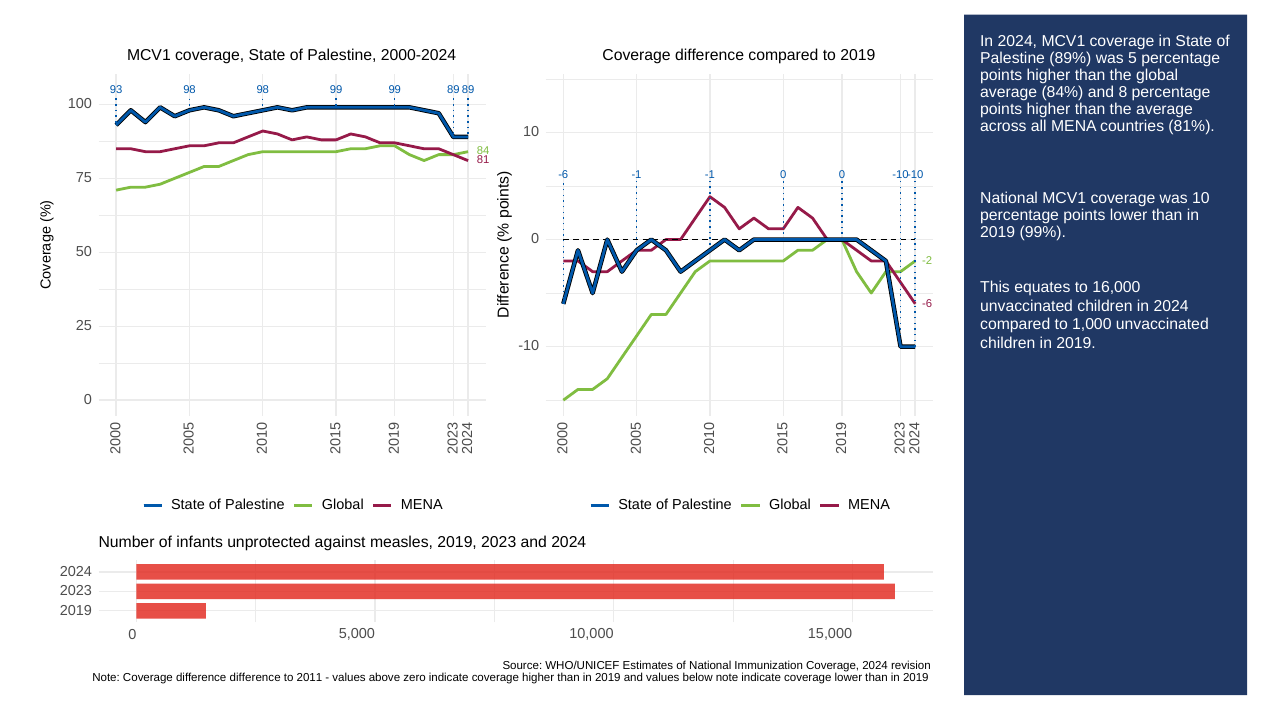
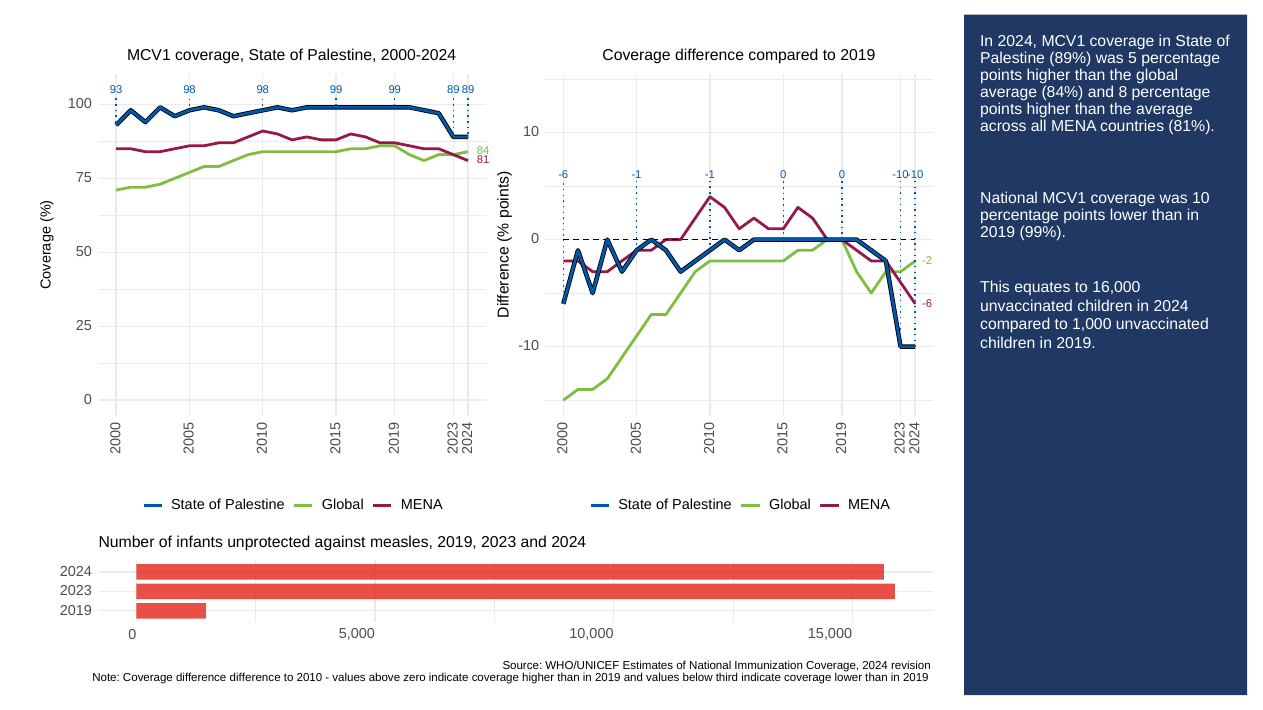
2011: 2011 -> 2010 (309, 678)
below note: note -> third (727, 678)
